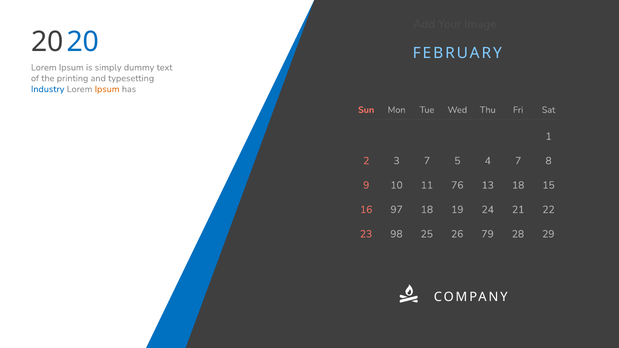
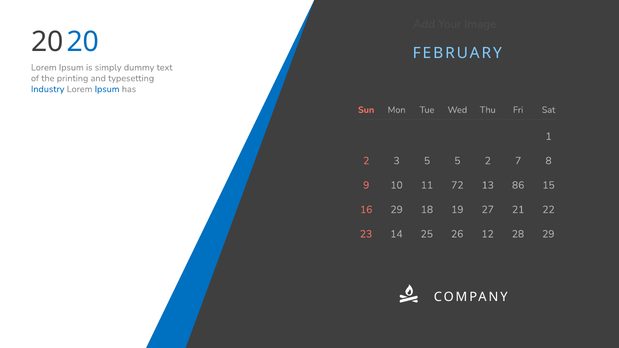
Ipsum colour: orange -> blue (107, 89)
3 7: 7 -> 5 (427, 161)
5 4: 4 -> 2 (488, 161)
76: 76 -> 72 (457, 185)
13 18: 18 -> 86 (518, 185)
16 97: 97 -> 29 (397, 210)
24: 24 -> 27 (488, 210)
98: 98 -> 14 (396, 234)
79: 79 -> 12 (488, 234)
